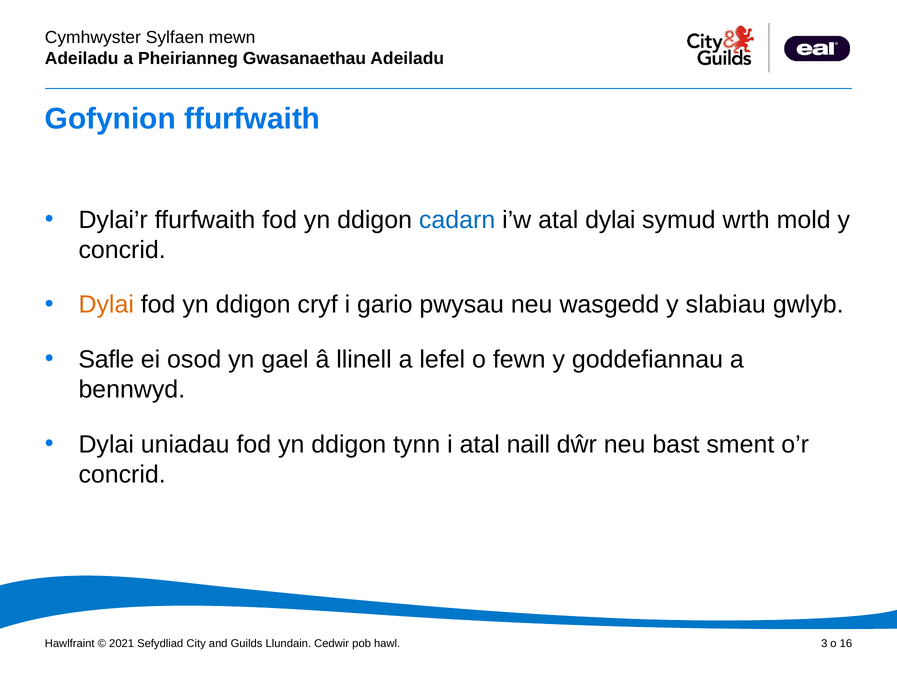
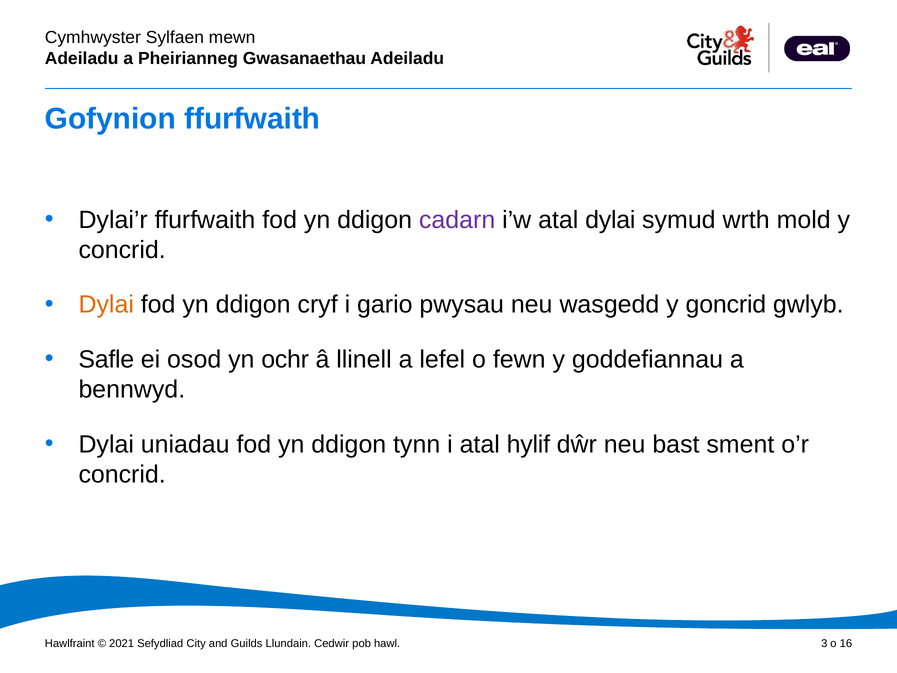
cadarn colour: blue -> purple (457, 220)
slabiau: slabiau -> goncrid (726, 305)
gael: gael -> ochr (285, 359)
naill: naill -> hylif (528, 444)
